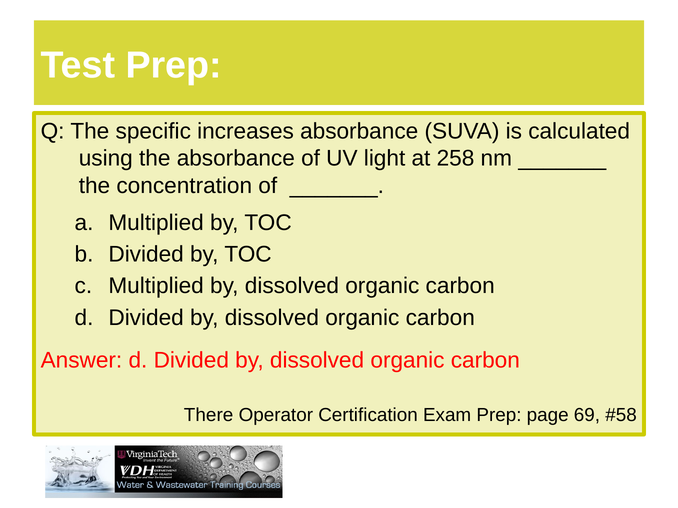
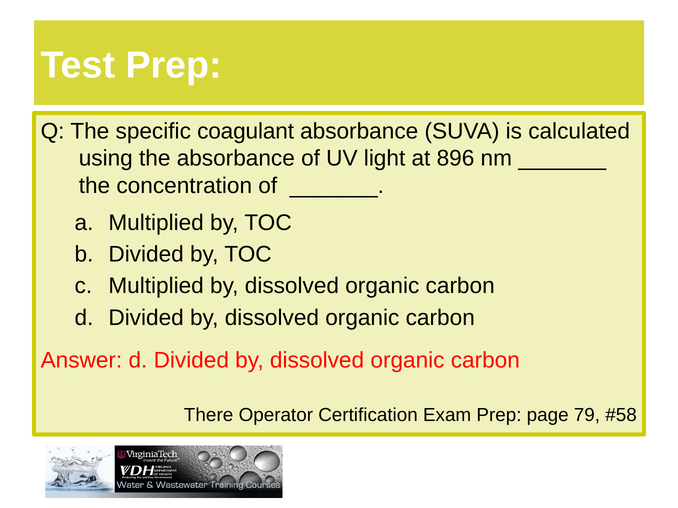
increases: increases -> coagulant (246, 132)
258: 258 -> 896 (456, 159)
69: 69 -> 79 (587, 416)
